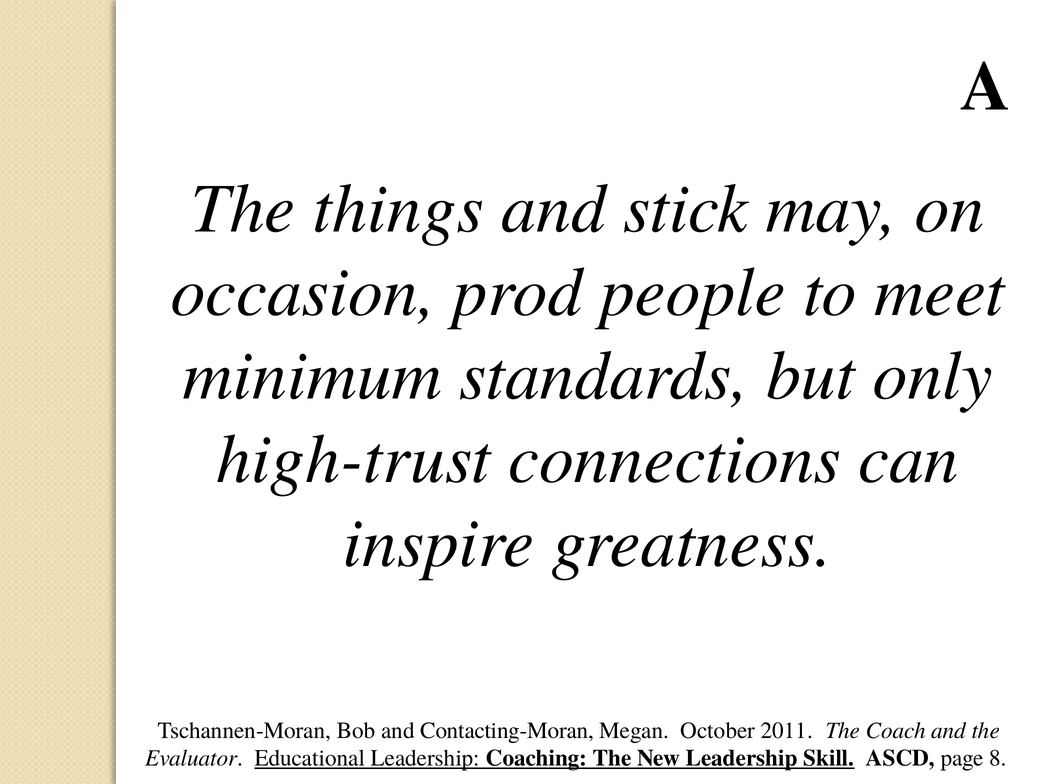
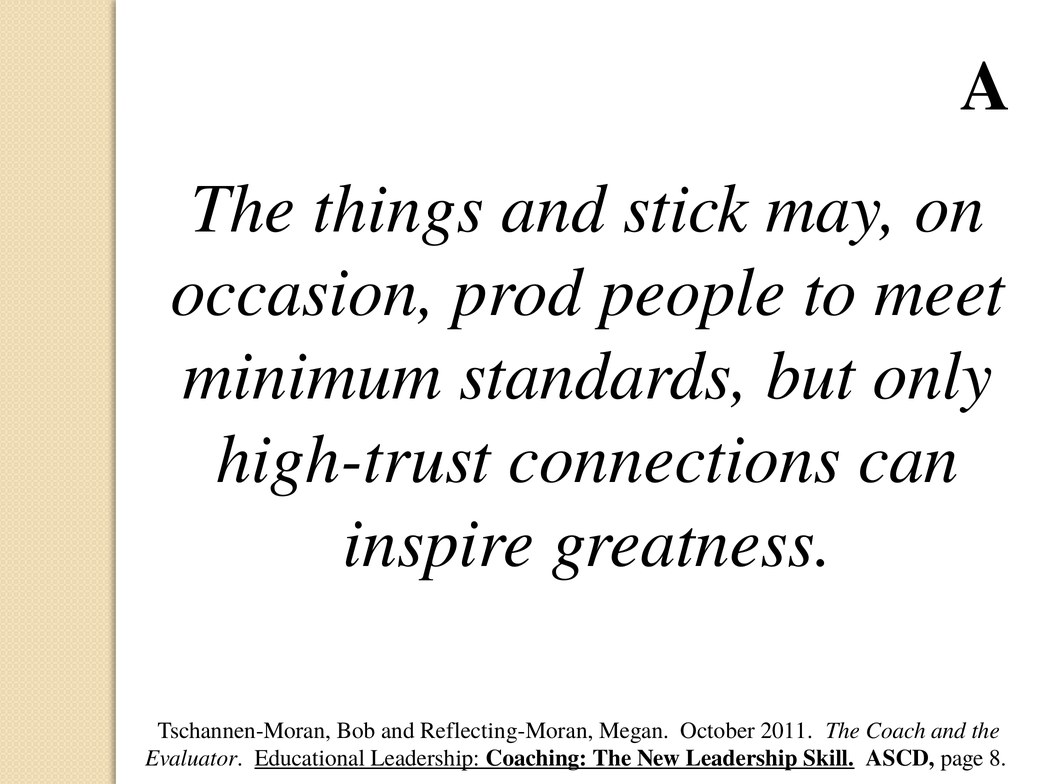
Contacting-Moran: Contacting-Moran -> Reflecting-Moran (507, 730)
